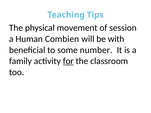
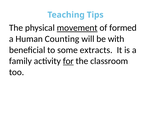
movement underline: none -> present (77, 28)
session: session -> formed (123, 28)
Combien: Combien -> Counting (62, 39)
number: number -> extracts (96, 50)
